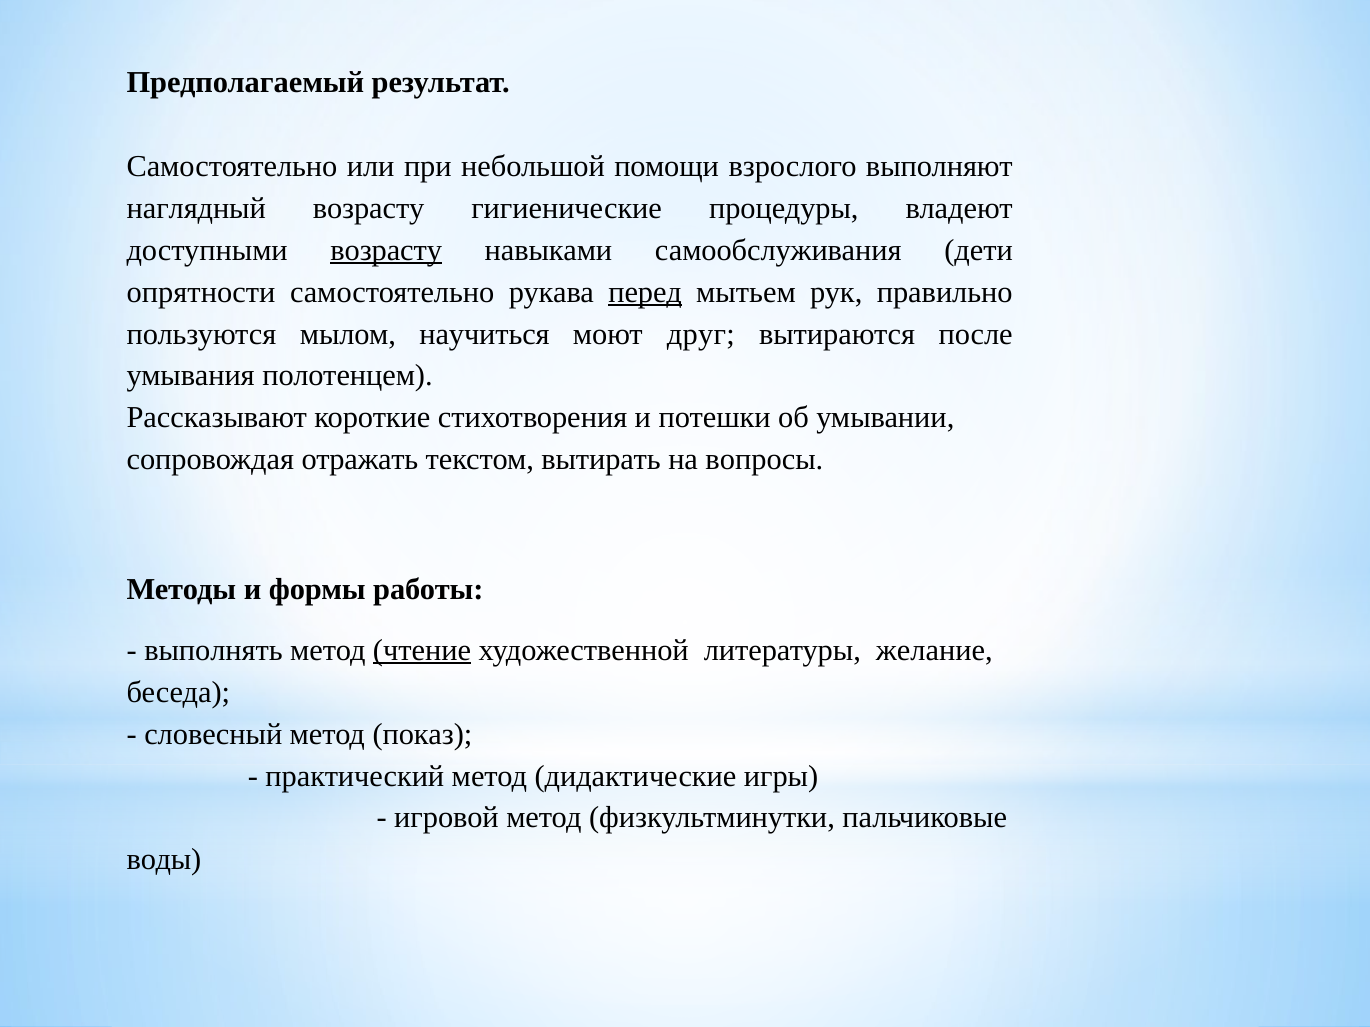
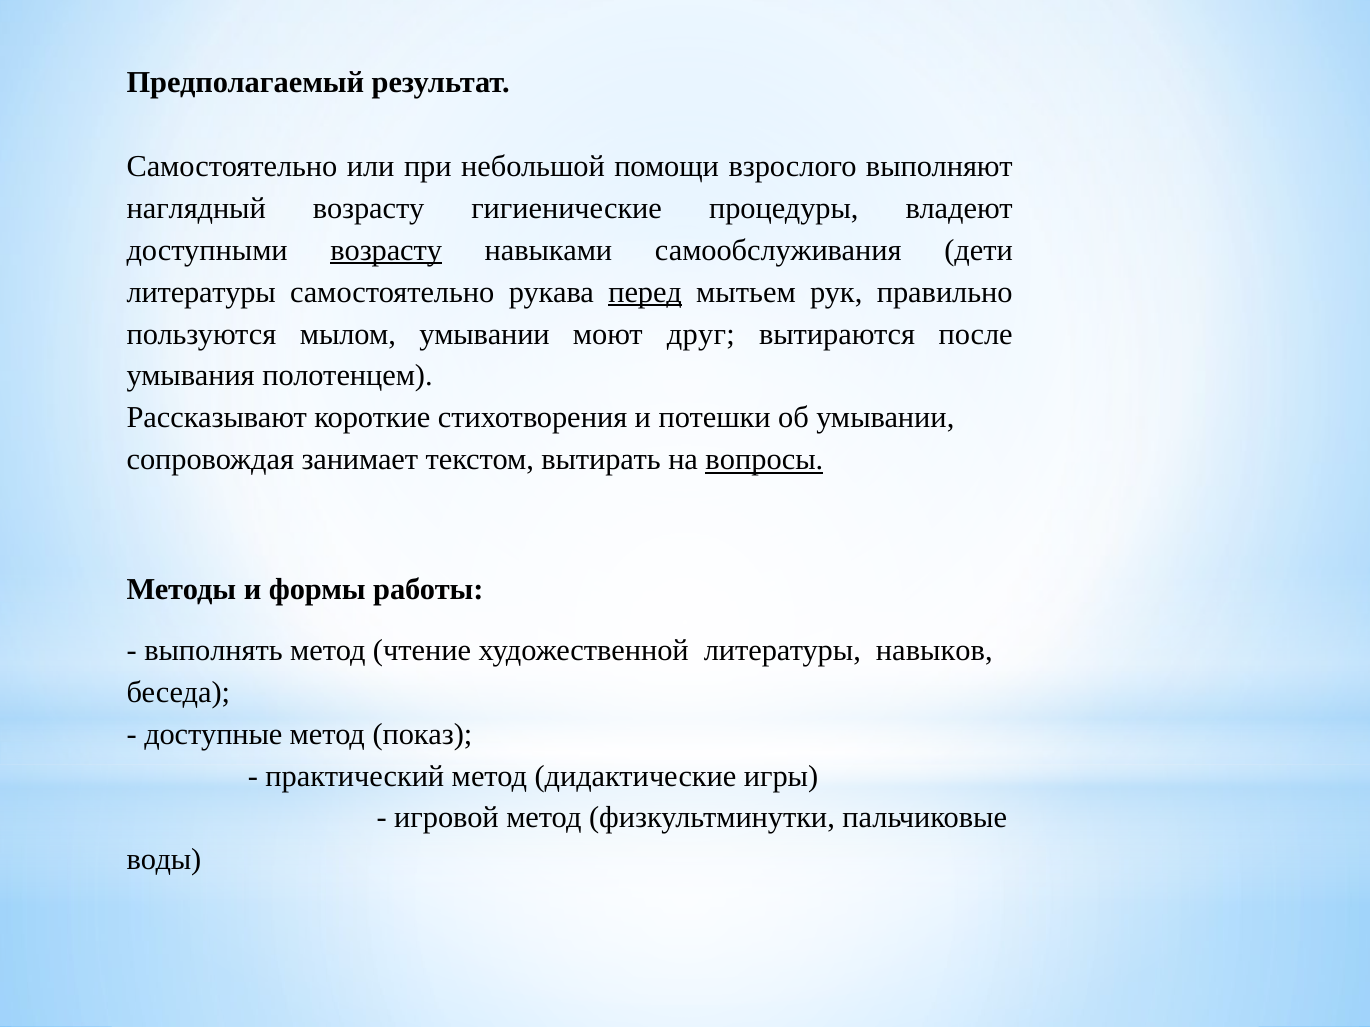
опрятности: опрятности -> литературы (201, 292)
мылом научиться: научиться -> умывании (485, 334)
отражать: отражать -> занимает (360, 460)
вопросы underline: none -> present (764, 460)
чтение underline: present -> none (422, 650)
желание: желание -> навыков (934, 650)
словесный: словесный -> доступные (213, 734)
